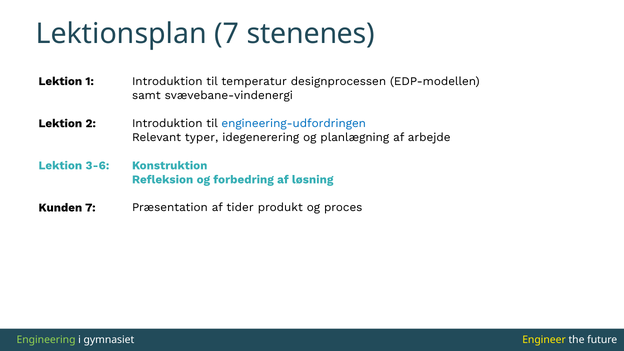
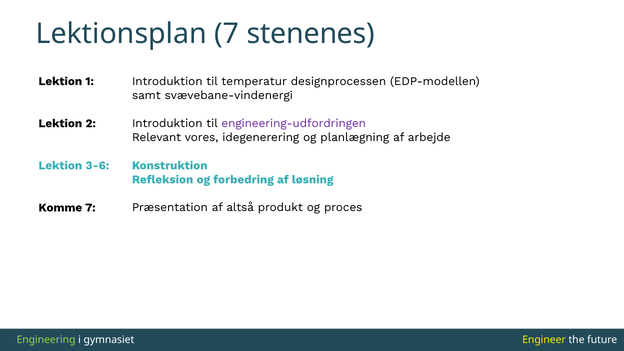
engineering-udfordringen colour: blue -> purple (294, 123)
typer: typer -> vores (202, 137)
Kunden: Kunden -> Komme (60, 208)
tider: tider -> altså (240, 208)
